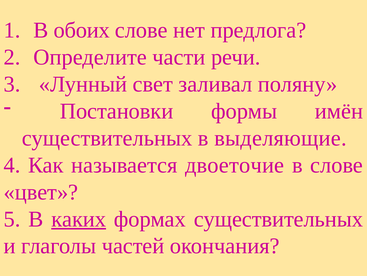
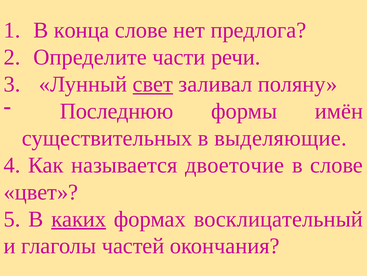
обоих: обоих -> конца (82, 30)
свет underline: none -> present (153, 84)
Постановки: Постановки -> Последнюю (117, 111)
формах существительных: существительных -> восклицательный (278, 218)
